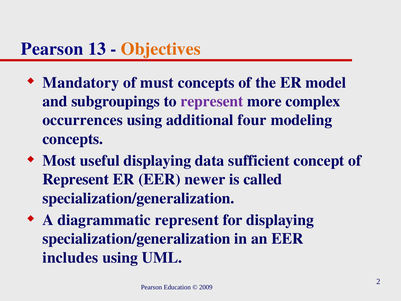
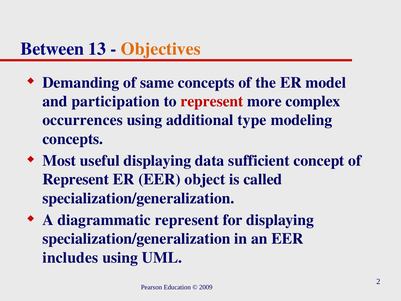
Pearson: Pearson -> Between (52, 49)
Mandatory: Mandatory -> Demanding (81, 83)
must: must -> same (157, 83)
subgroupings: subgroupings -> participation (116, 101)
represent colour: purple -> red (212, 101)
four: four -> type (252, 120)
newer: newer -> object (205, 179)
